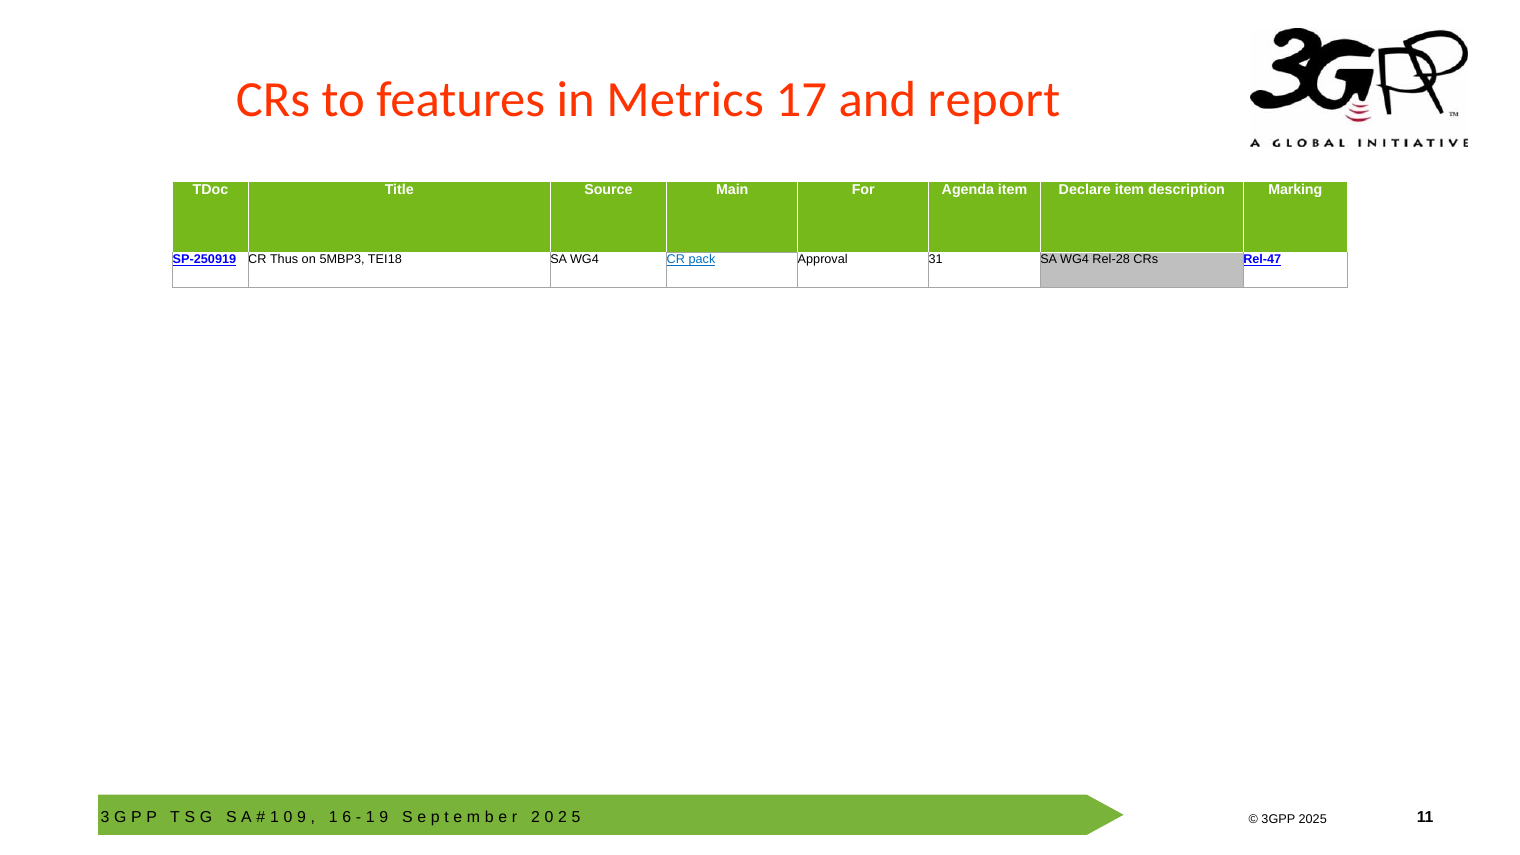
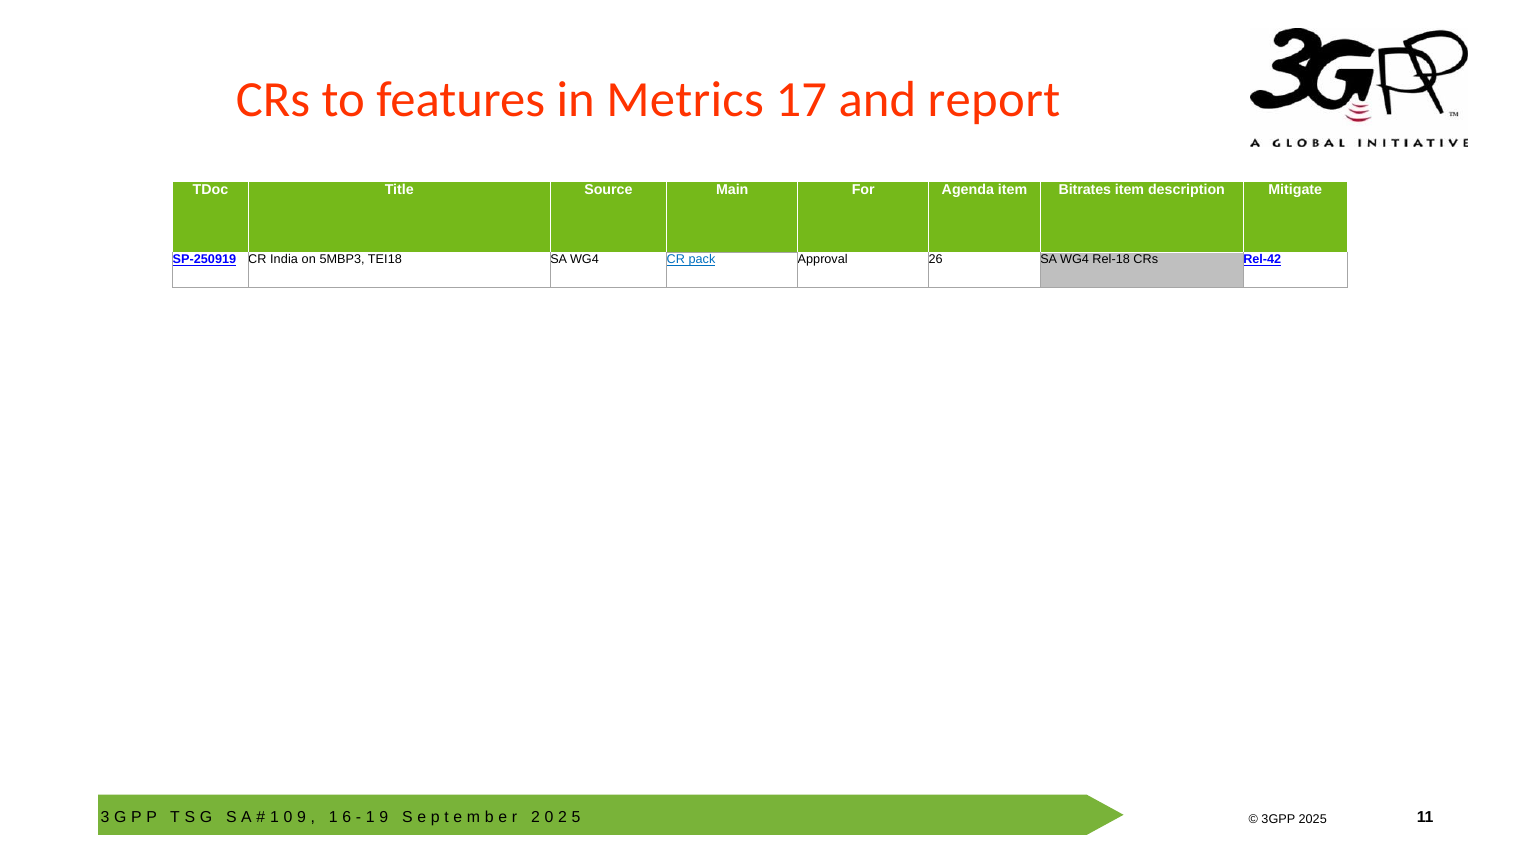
Declare: Declare -> Bitrates (1085, 189)
Marking: Marking -> Mitigate (1295, 189)
Thus: Thus -> India (284, 260)
31: 31 -> 26 (936, 260)
Rel-28: Rel-28 -> Rel-18 (1111, 260)
Rel-47: Rel-47 -> Rel-42 (1262, 260)
